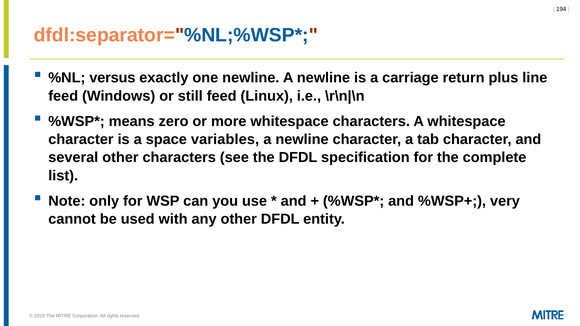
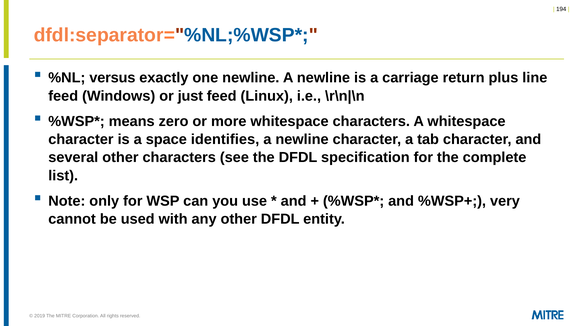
still: still -> just (190, 96)
variables: variables -> identifies (225, 139)
